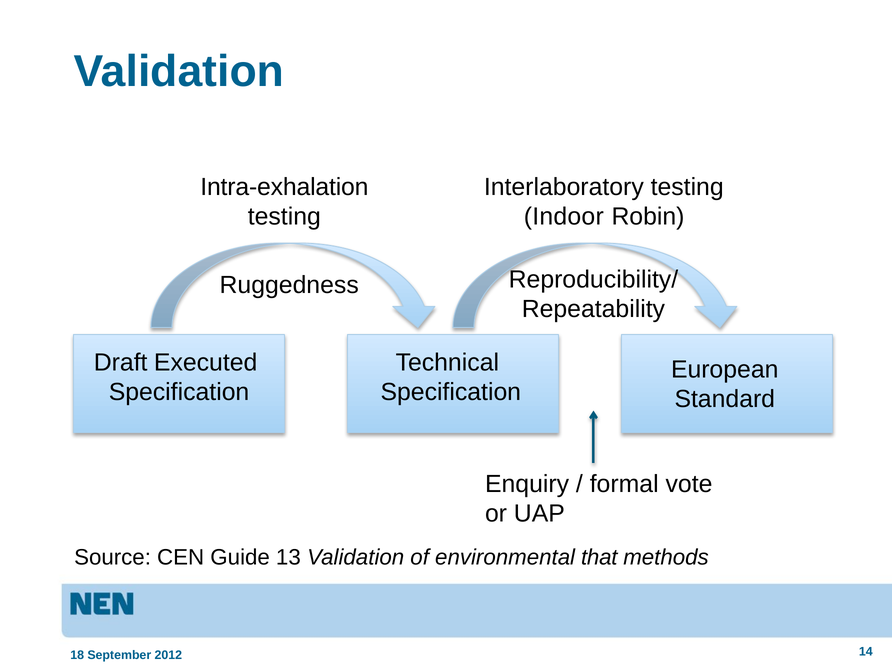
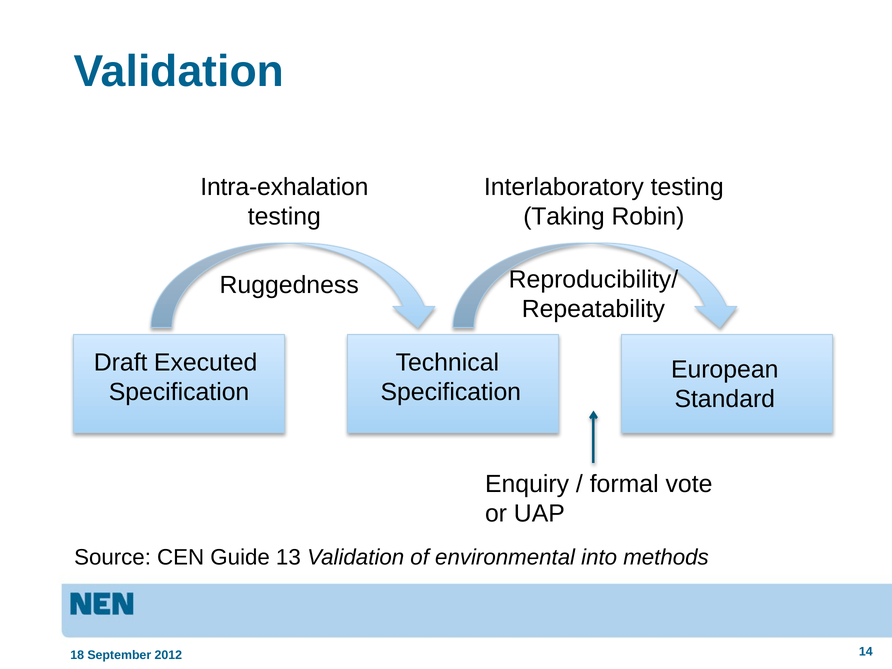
Indoor: Indoor -> Taking (564, 217)
that: that -> into (599, 558)
